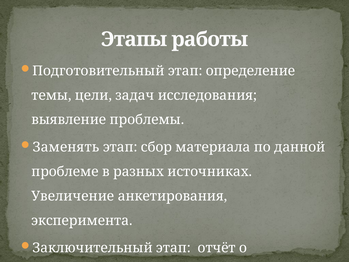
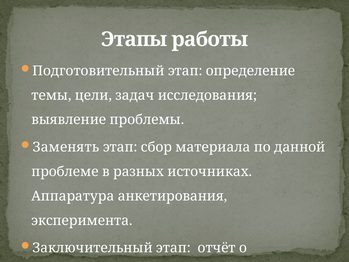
Увеличение: Увеличение -> Аппаратура (73, 196)
